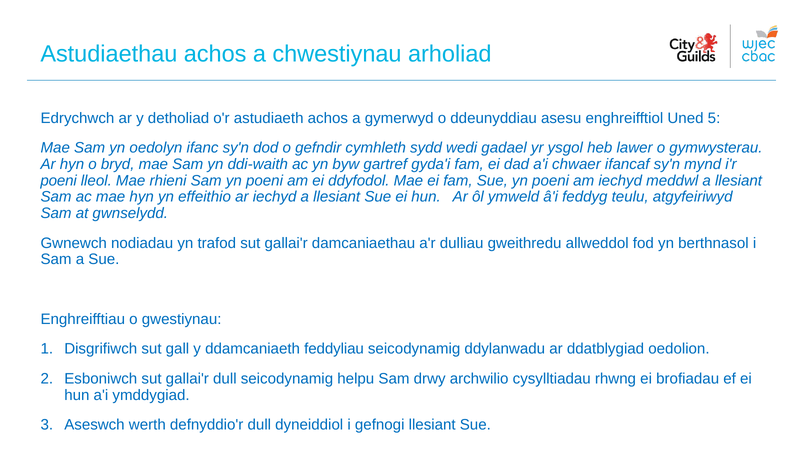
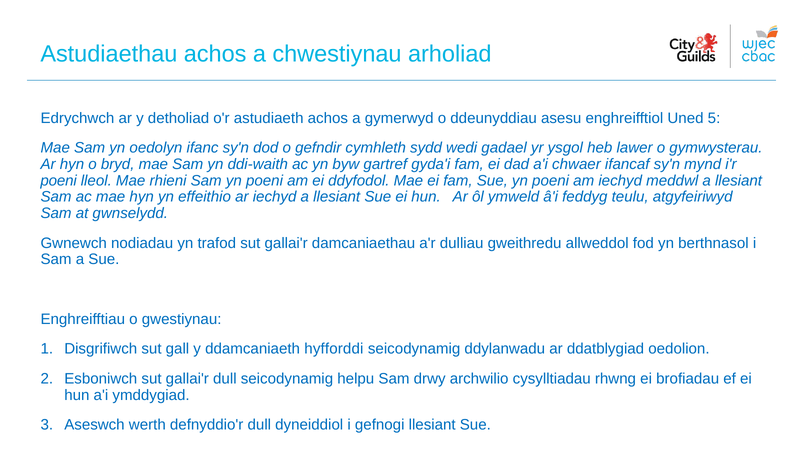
feddyliau: feddyliau -> hyfforddi (334, 348)
